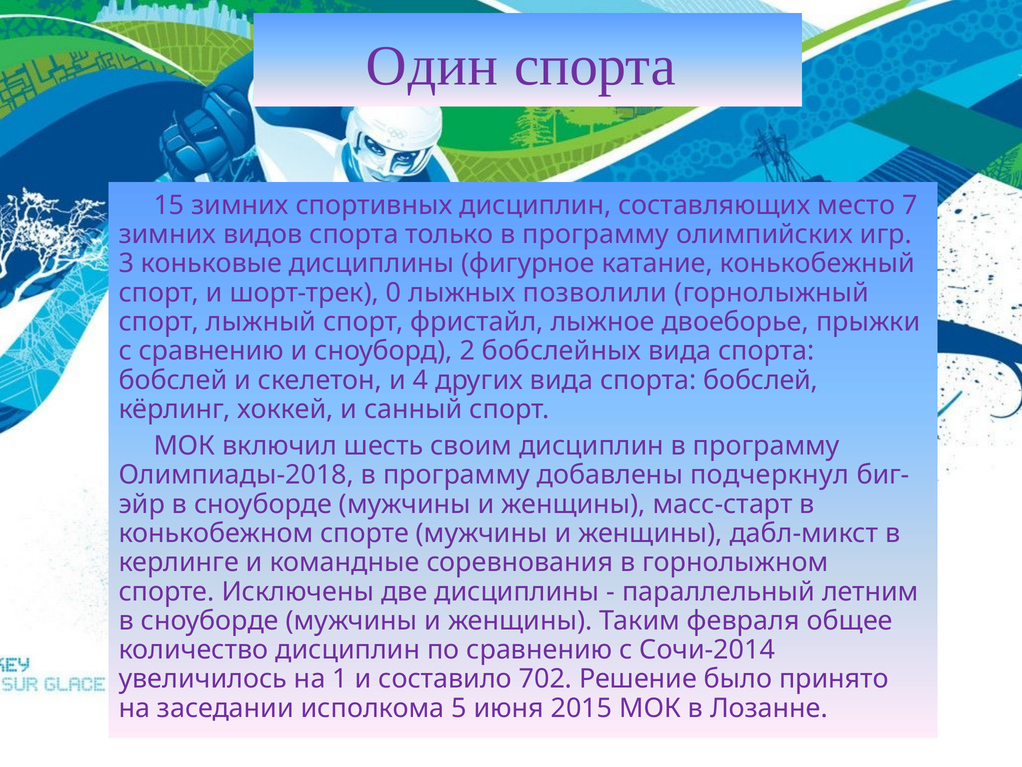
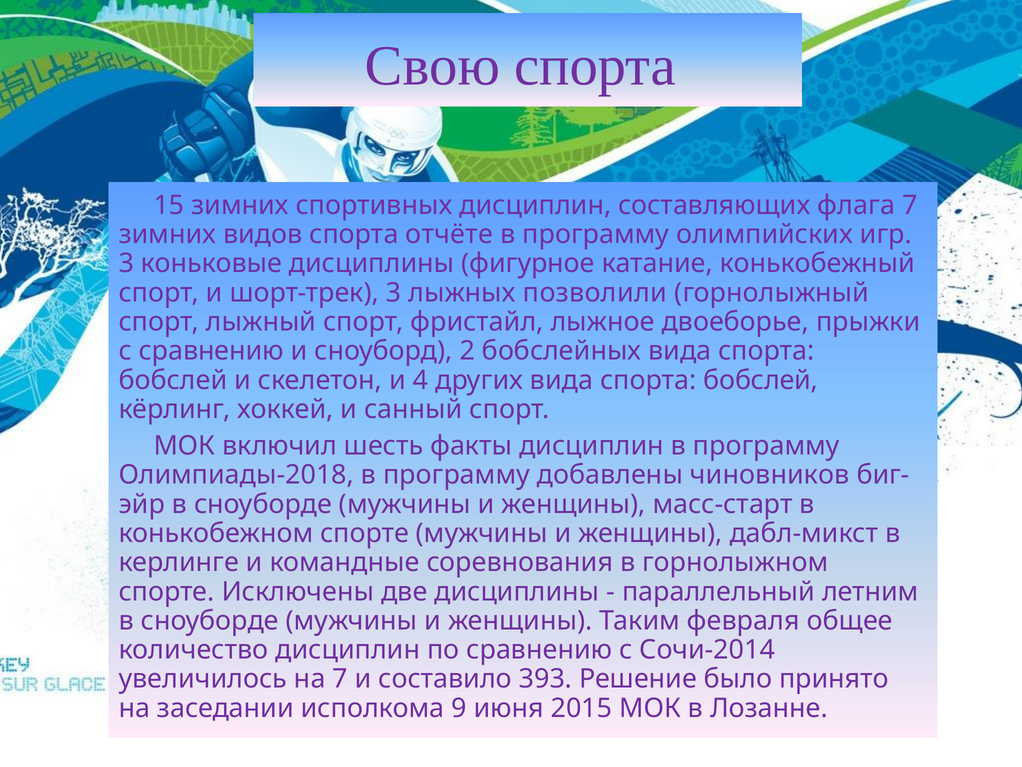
Один: Один -> Свою (432, 66)
место: место -> флага (856, 205)
только: только -> отчёте (449, 234)
шорт-трек 0: 0 -> 3 (394, 293)
своим: своим -> факты (471, 446)
подчеркнул: подчеркнул -> чиновников (770, 475)
на 1: 1 -> 7 (340, 679)
702: 702 -> 393 (546, 679)
5: 5 -> 9 (459, 708)
